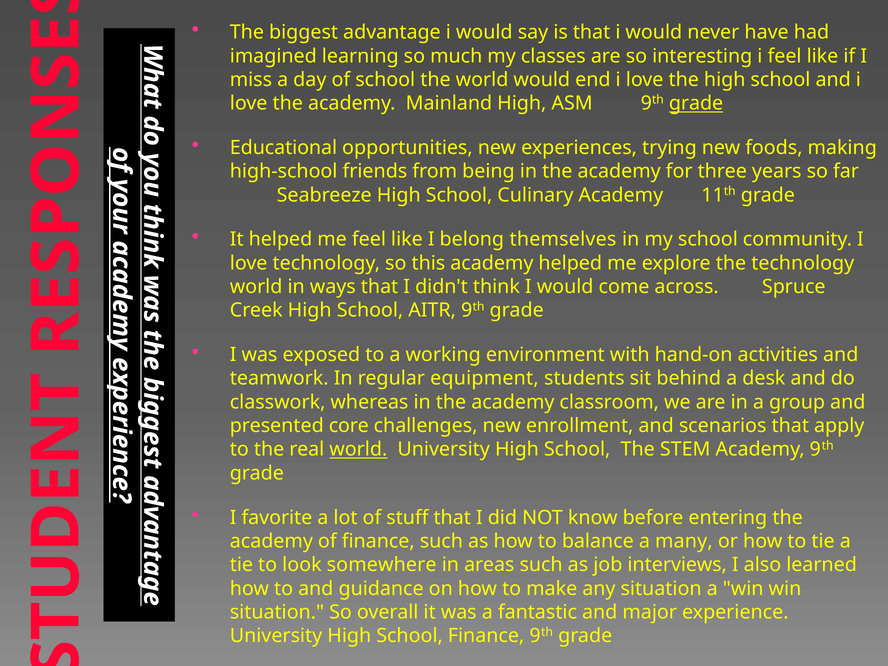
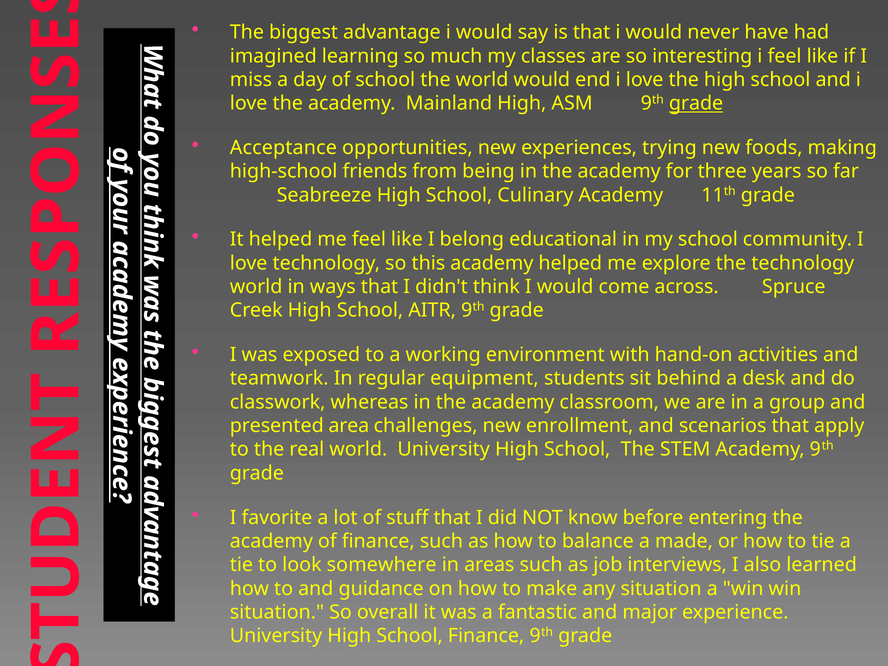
Educational: Educational -> Acceptance (283, 148)
themselves: themselves -> educational (563, 239)
core: core -> area (349, 426)
world underline: present -> none (358, 449)
many: many -> made (684, 541)
